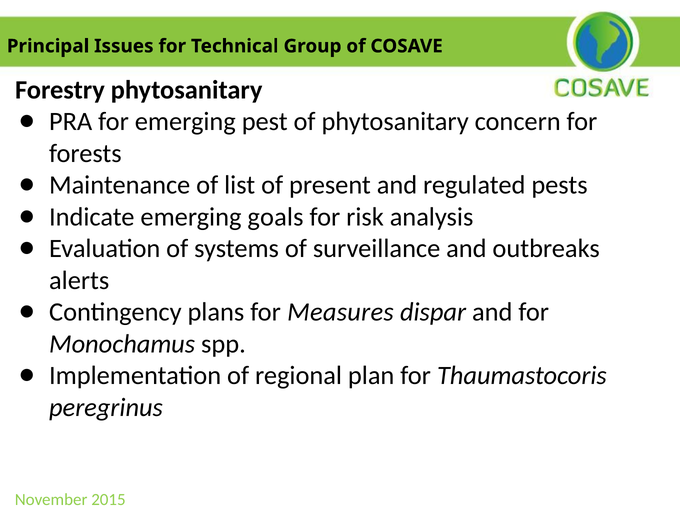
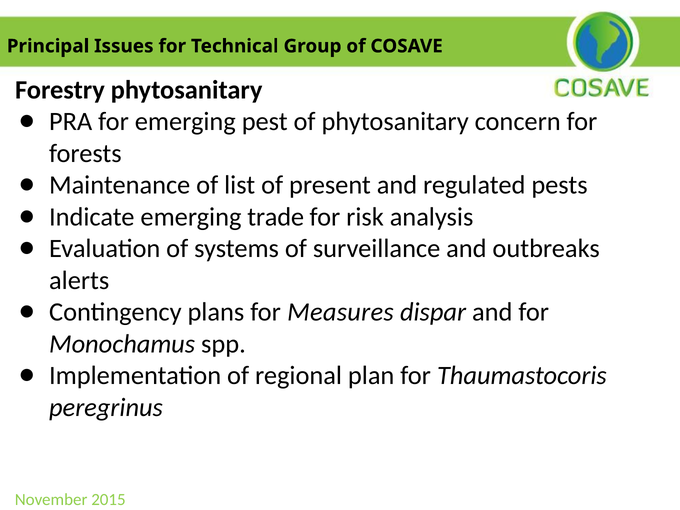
goals: goals -> trade (276, 217)
